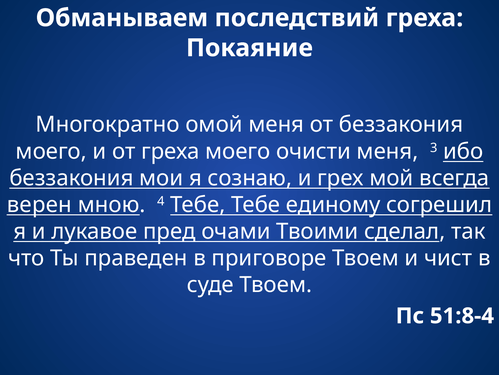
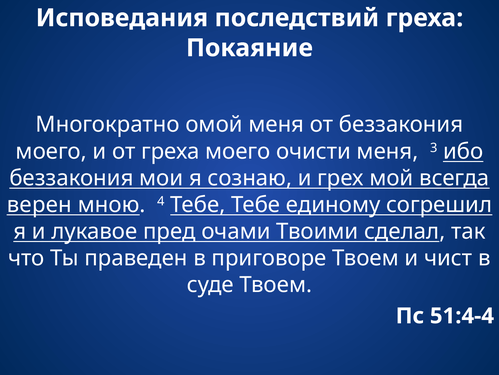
Обманываем: Обманываем -> Исповедания (122, 18)
51:8-4: 51:8-4 -> 51:4-4 (462, 315)
